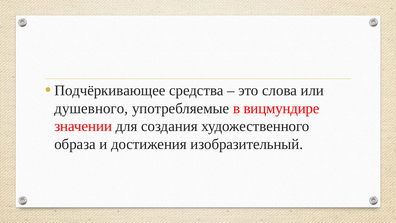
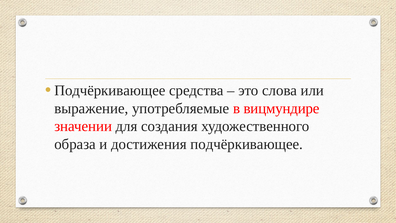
душевного: душевного -> выражение (91, 108)
достижения изобразительный: изобразительный -> подчёркивающее (247, 144)
